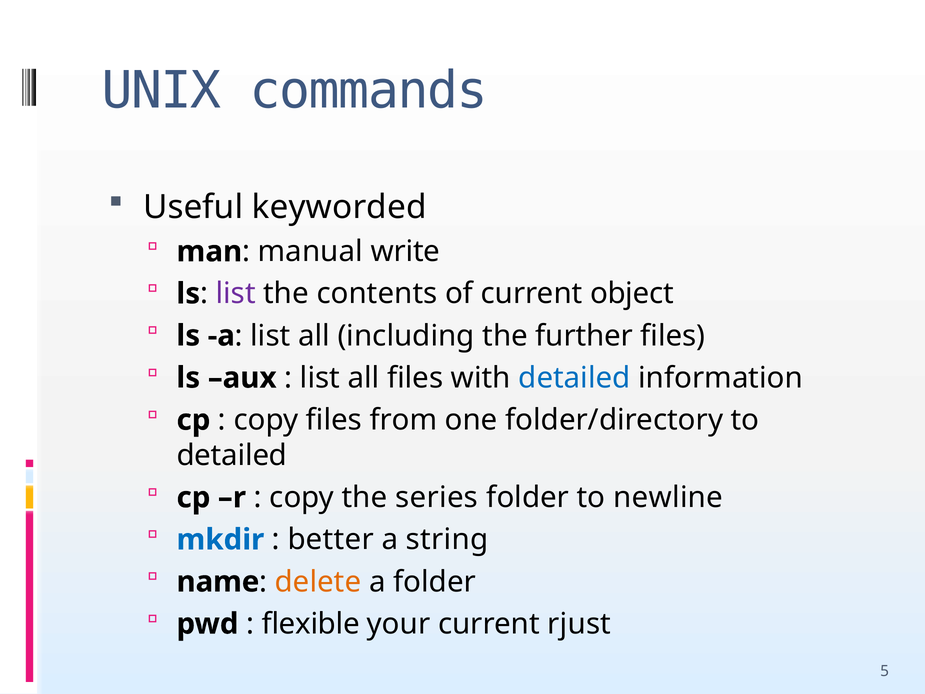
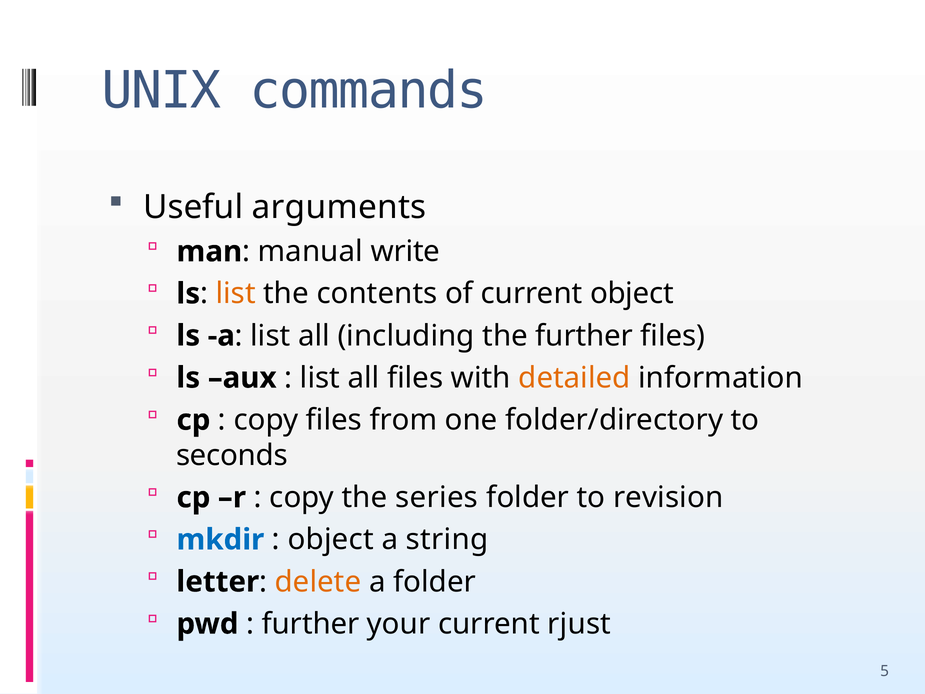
keyworded: keyworded -> arguments (339, 207)
list colour: purple -> orange (236, 294)
detailed colour: blue -> orange (574, 378)
detailed: detailed -> seconds (232, 455)
newline: newline -> revision (668, 497)
better: better -> object (331, 539)
name: name -> letter (218, 582)
flexible: flexible -> further (311, 624)
